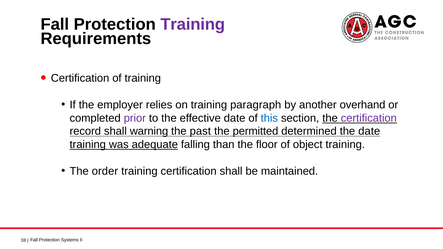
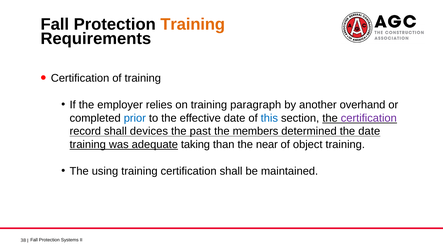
Training colour: purple -> orange (193, 24)
prior colour: purple -> blue (135, 118)
warning: warning -> devices (149, 131)
permitted: permitted -> members (256, 131)
falling: falling -> taking (195, 145)
floor: floor -> near (267, 145)
order: order -> using (105, 171)
